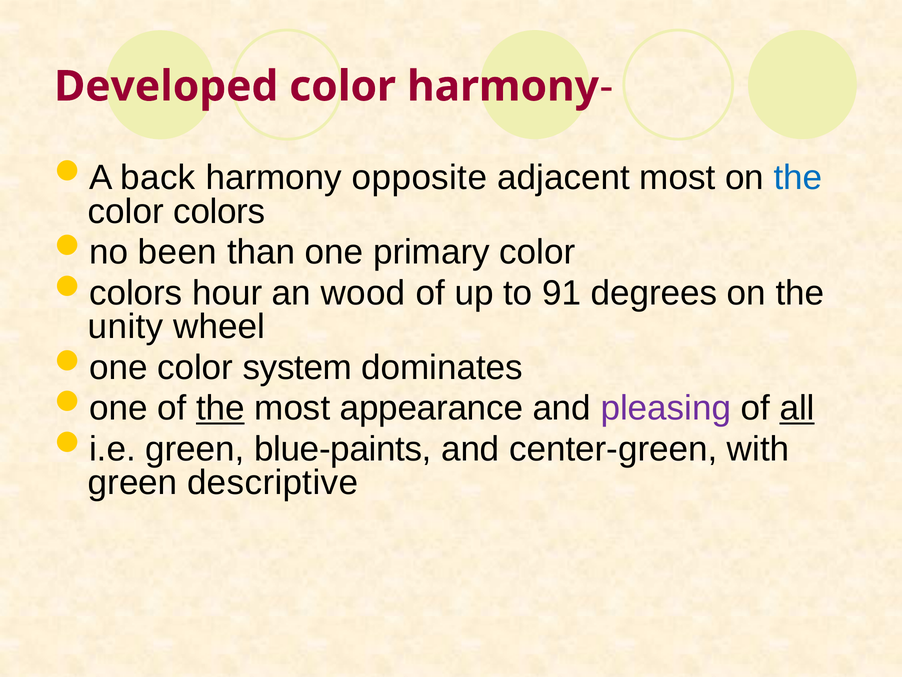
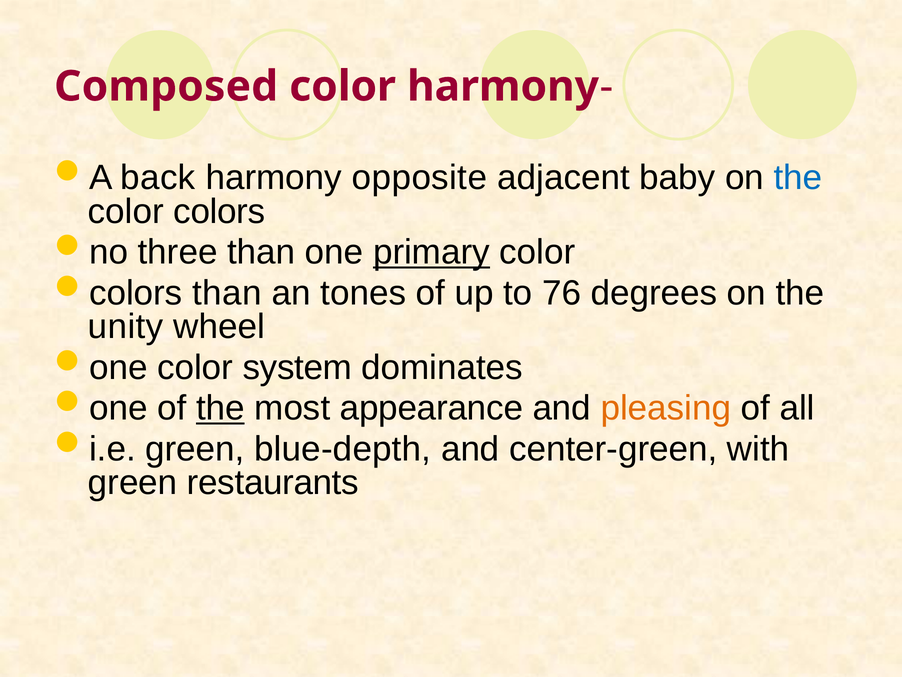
Developed: Developed -> Composed (166, 86)
adjacent most: most -> baby (677, 178)
been: been -> three (178, 252)
primary underline: none -> present (431, 252)
hour: hour -> than (227, 293)
wood: wood -> tones (363, 293)
91: 91 -> 76 (562, 293)
pleasing colour: purple -> orange (666, 408)
all underline: present -> none (797, 408)
blue-paints: blue-paints -> blue-depth (343, 449)
descriptive: descriptive -> restaurants (273, 482)
